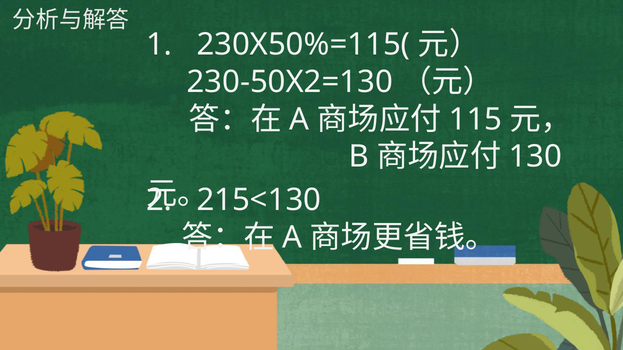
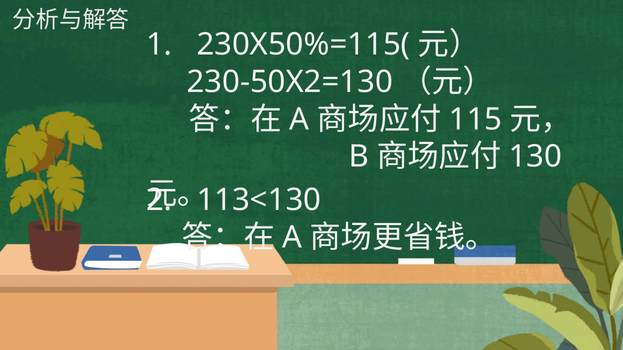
215<130: 215<130 -> 113<130 (259, 200)
